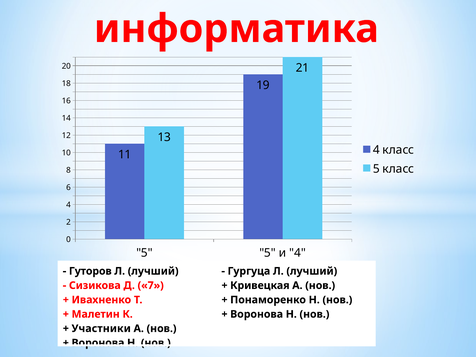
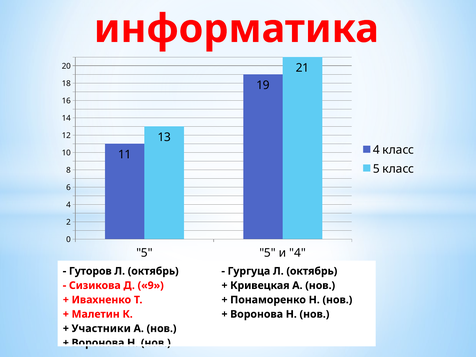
лучший: лучший -> октябрь (153, 271)
Гургуца Л лучший: лучший -> октябрь (312, 271)
7: 7 -> 9 (151, 285)
